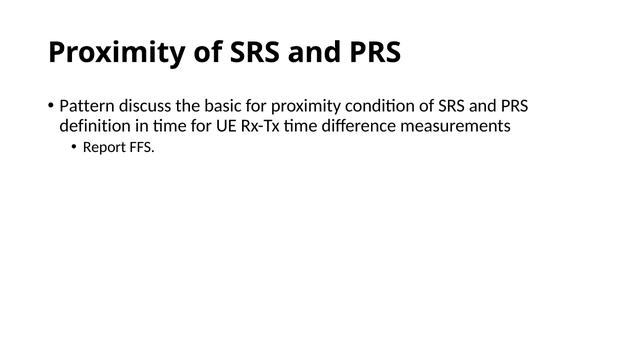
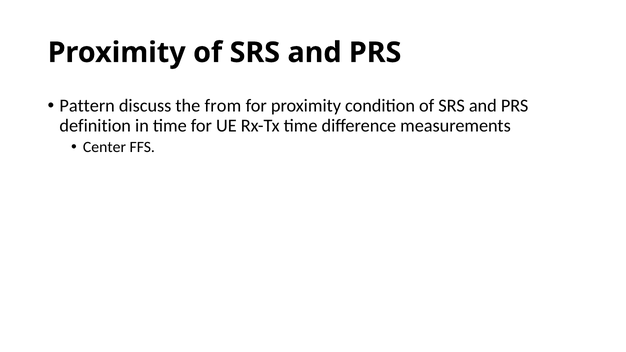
basic: basic -> from (223, 106)
Report: Report -> Center (104, 147)
